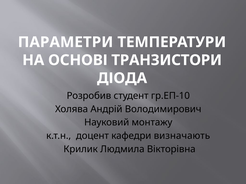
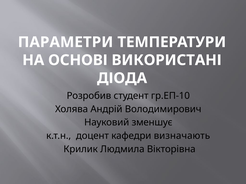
ТРАНЗИСТОРИ: ТРАНЗИСТОРИ -> ВИКОРИСТАНІ (167, 60)
монтажу: монтажу -> зменшує (152, 123)
